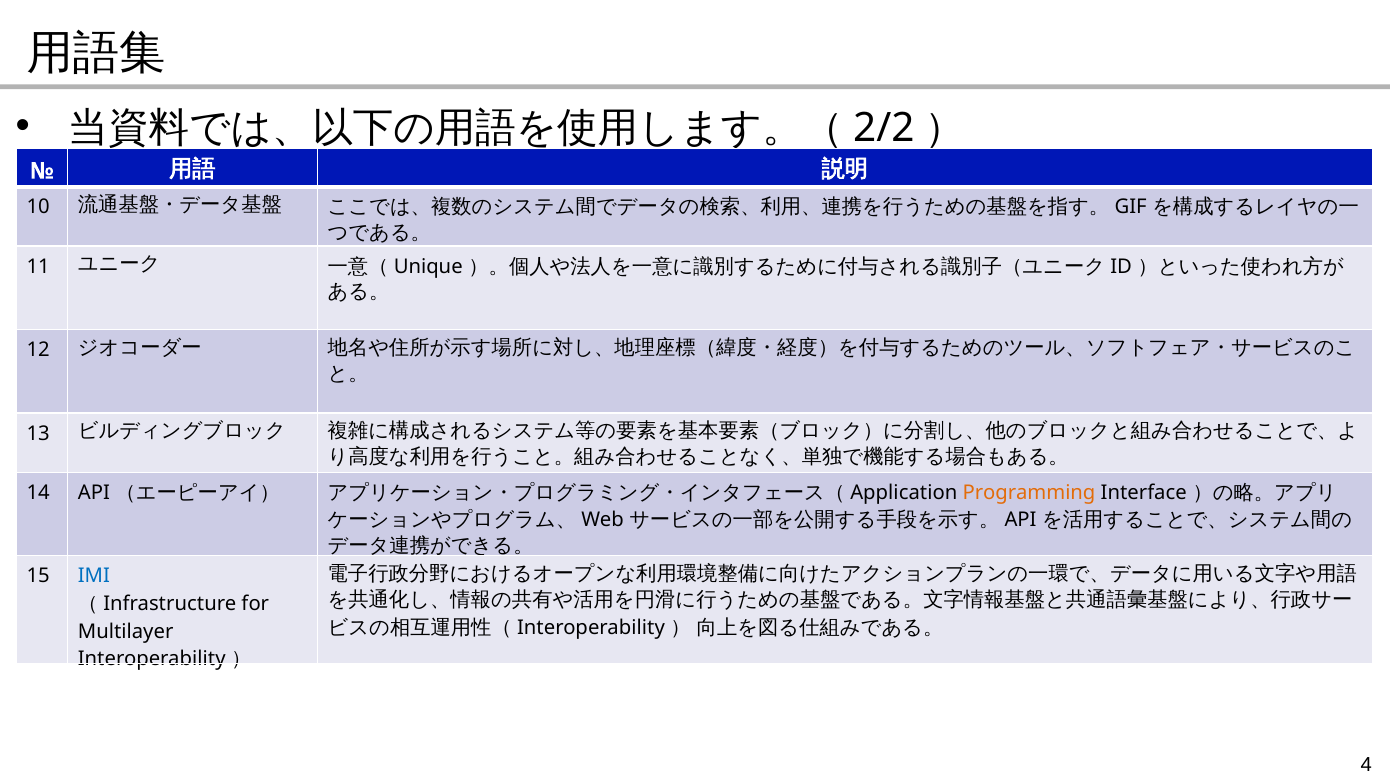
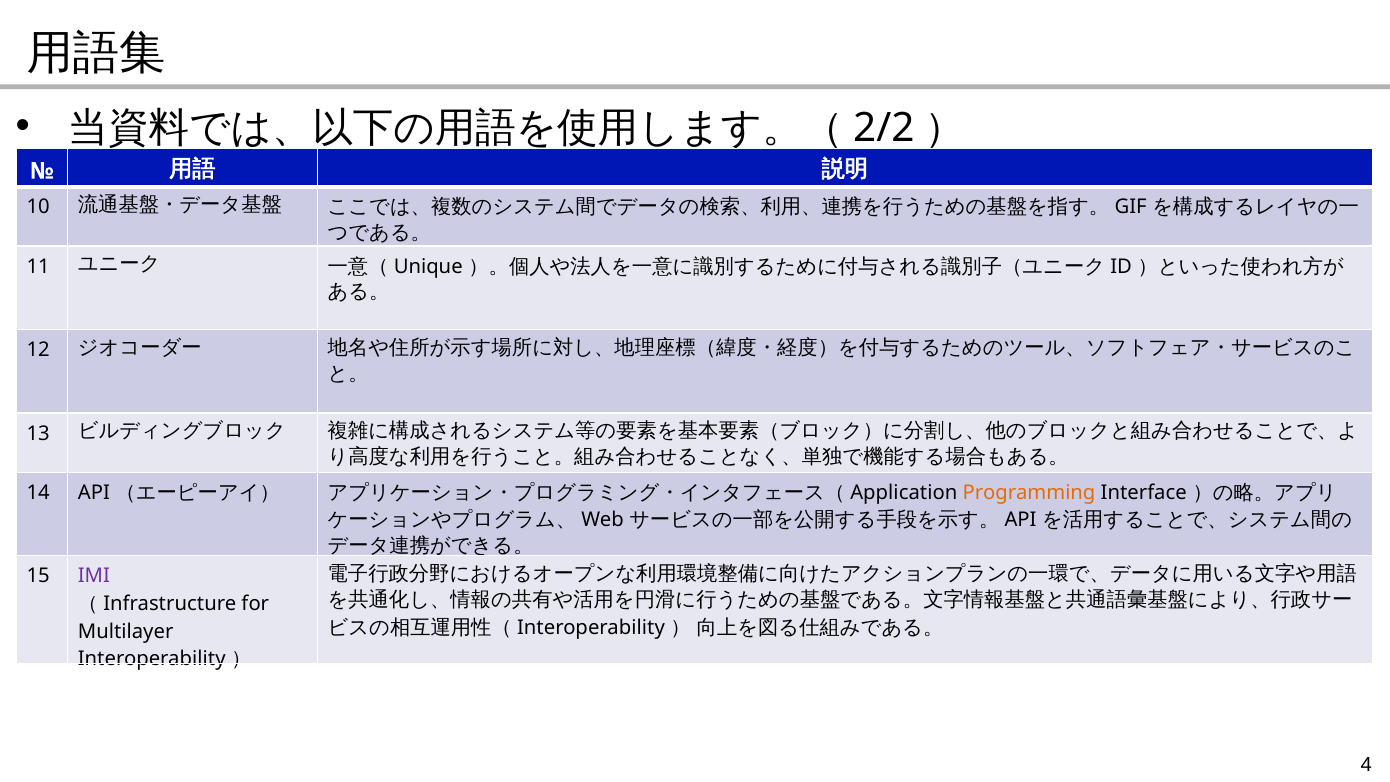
IMI colour: blue -> purple (94, 576)
